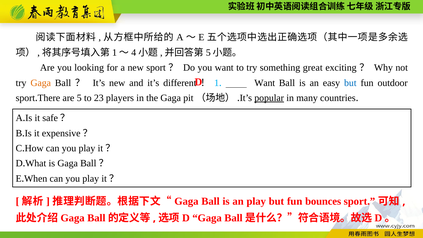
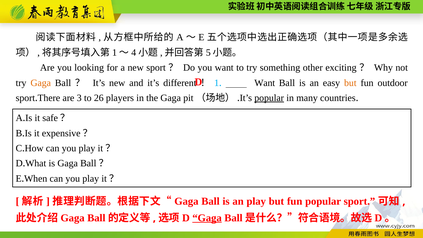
great: great -> other (313, 68)
but colour: blue -> orange (350, 83)
5: 5 -> 3 (79, 98)
23: 23 -> 26 (99, 98)
fun bounces: bounces -> popular (323, 201)
Gaga underline: none -> present (207, 218)
